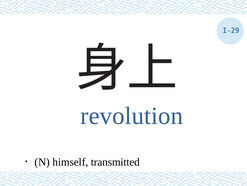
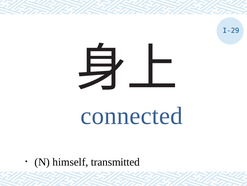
revolution: revolution -> connected (132, 115)
